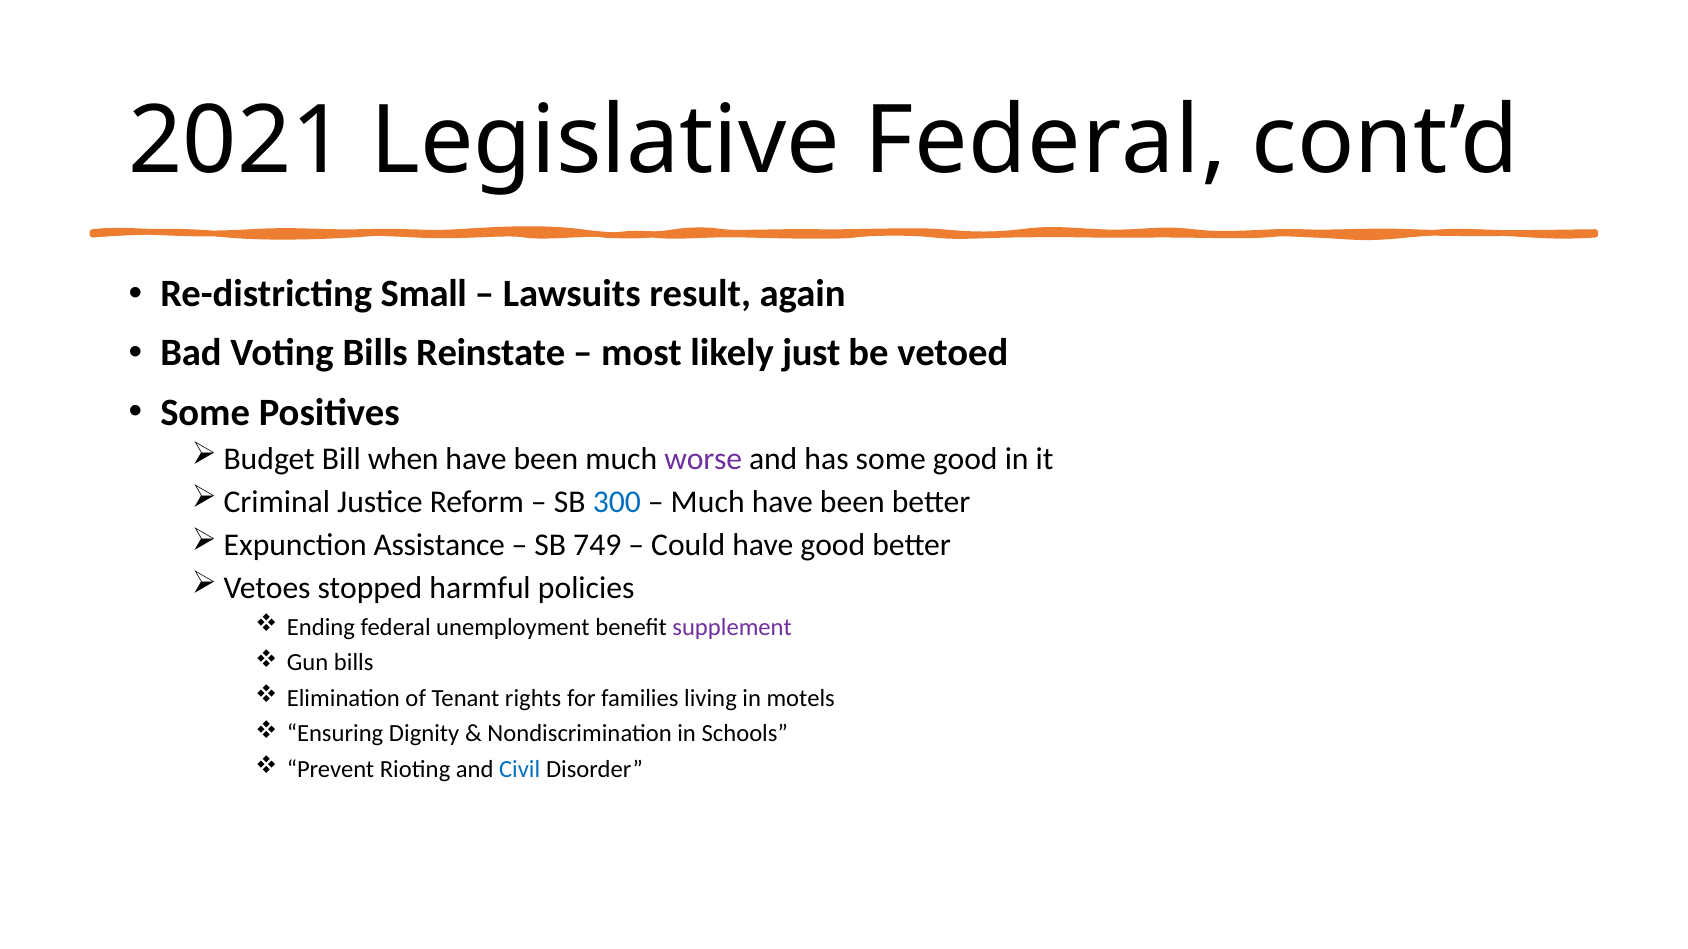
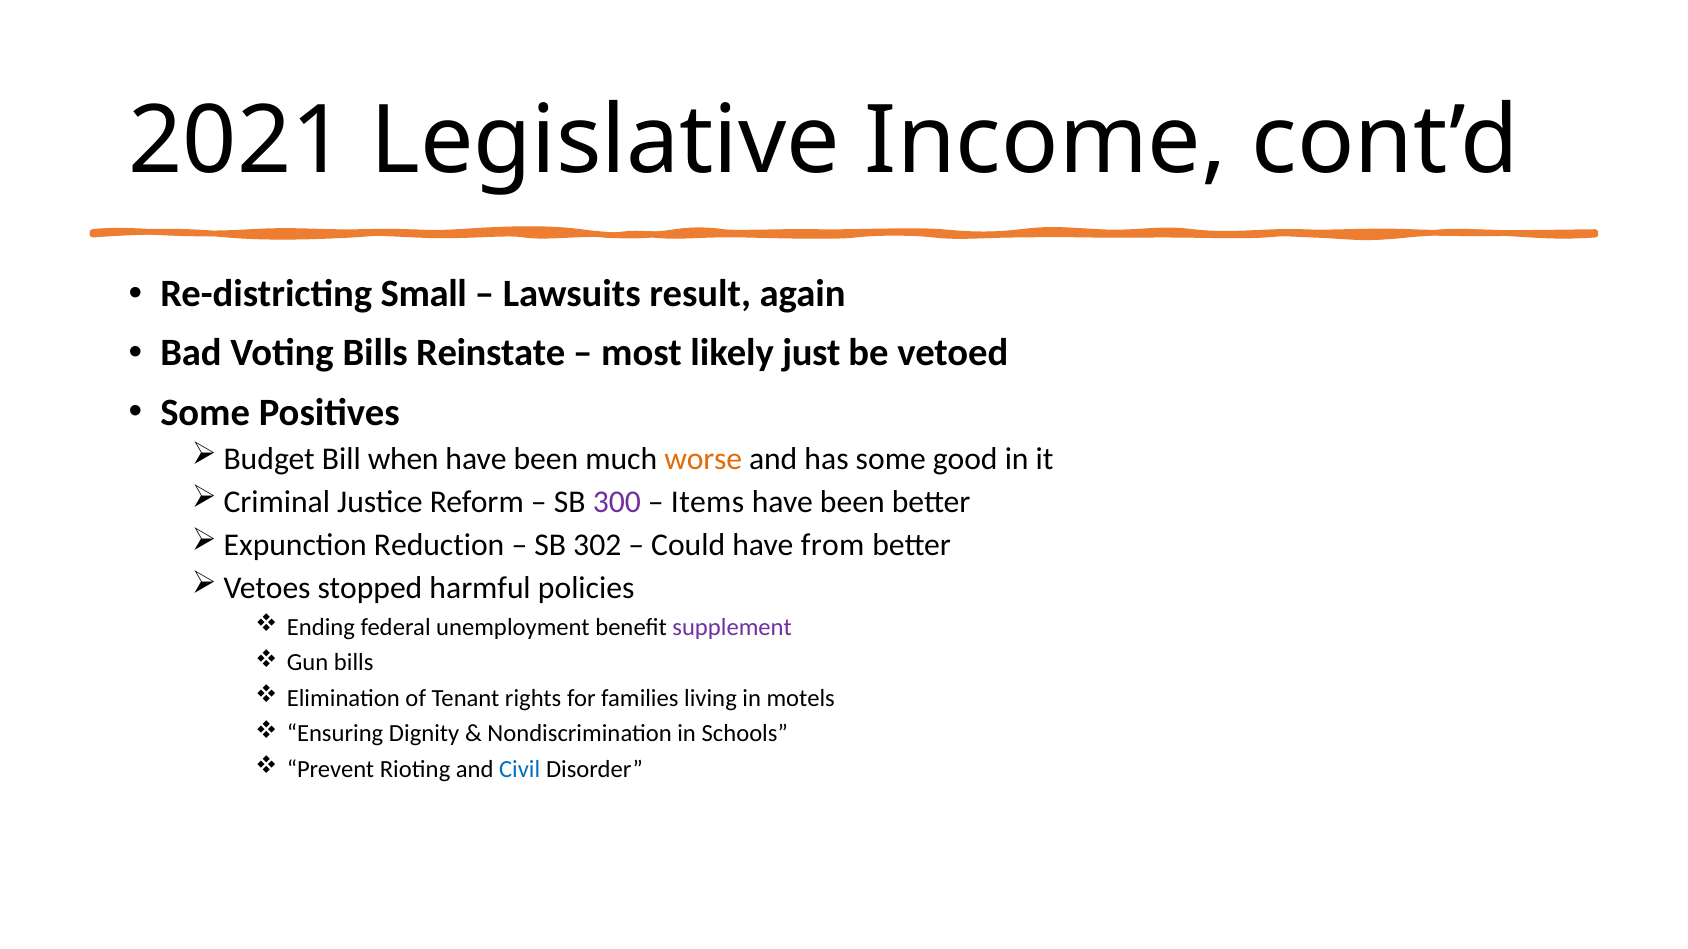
Legislative Federal: Federal -> Income (1046, 142)
worse colour: purple -> orange (703, 459)
300 colour: blue -> purple (617, 502)
Much: Much -> Items (708, 502)
Assistance: Assistance -> Reduction (439, 545)
749: 749 -> 302 (597, 545)
have good: good -> from (833, 545)
